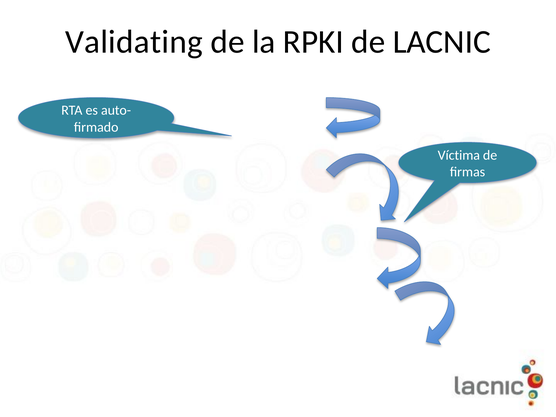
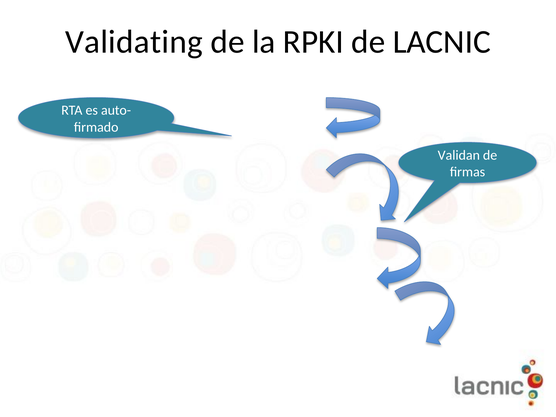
Víctima: Víctima -> Validan (459, 155)
